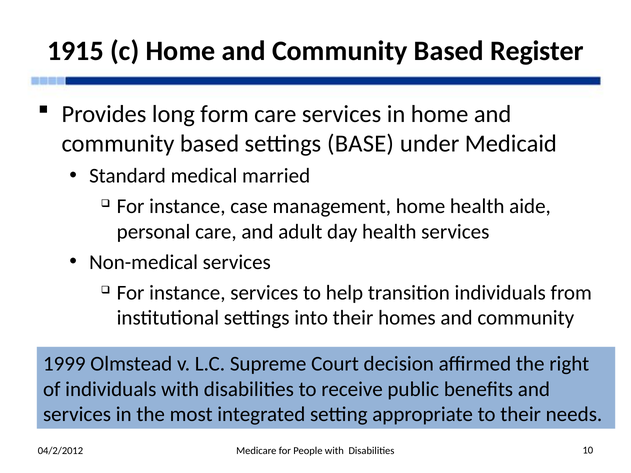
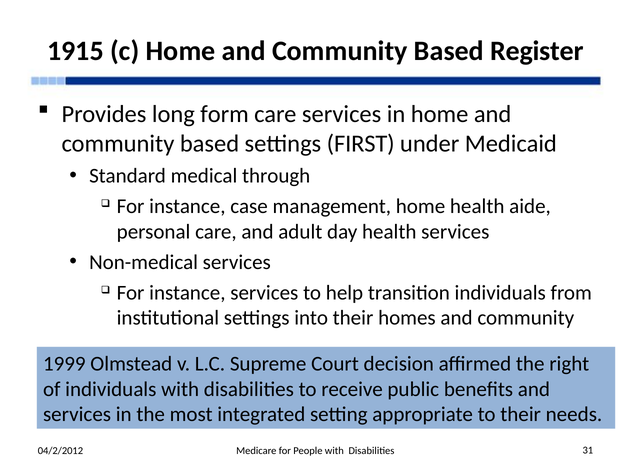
BASE: BASE -> FIRST (361, 144)
married: married -> through (276, 176)
10: 10 -> 31 (588, 451)
